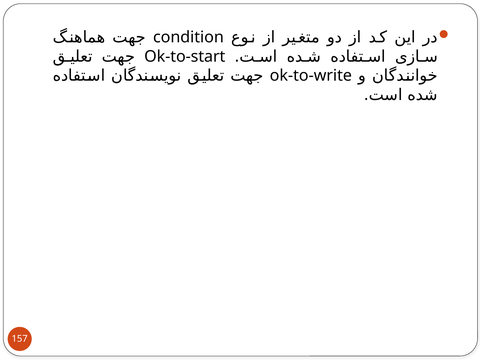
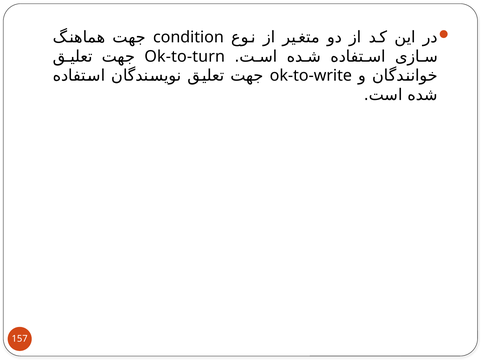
Ok-to-start: Ok-to-start -> Ok-to-turn (185, 56)
